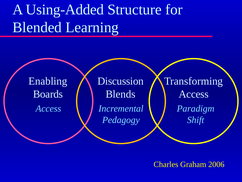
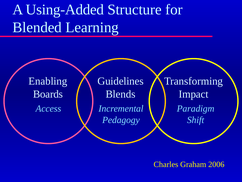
Discussion: Discussion -> Guidelines (121, 81)
Access: Access -> Impact (194, 94)
